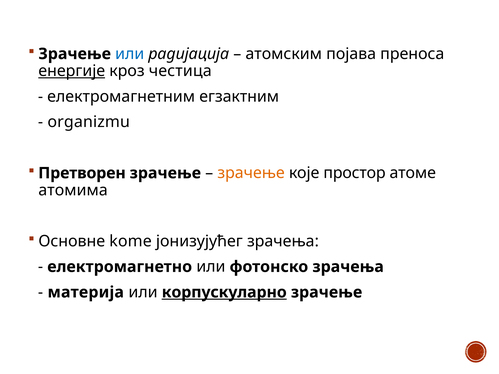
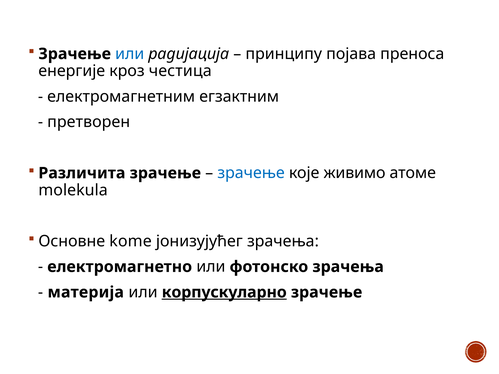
атомским: атомским -> принципу (284, 54)
енергије underline: present -> none (72, 71)
organizmu: organizmu -> претворен (89, 122)
Претворен: Претворен -> Различита (82, 173)
зрачење colour: orange -> blue (251, 173)
простор: простор -> живимо (355, 173)
атомима: атомима -> molekula (73, 190)
